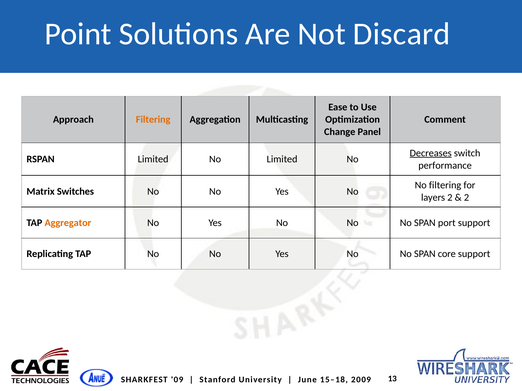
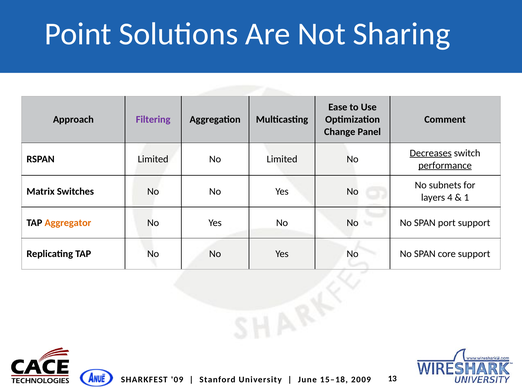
Discard: Discard -> Sharing (402, 34)
Filtering colour: orange -> purple (153, 120)
performance underline: none -> present (445, 166)
No filtering: filtering -> subnets (445, 185)
layers 2: 2 -> 4 (450, 198)
2: 2 -> 1 (467, 198)
